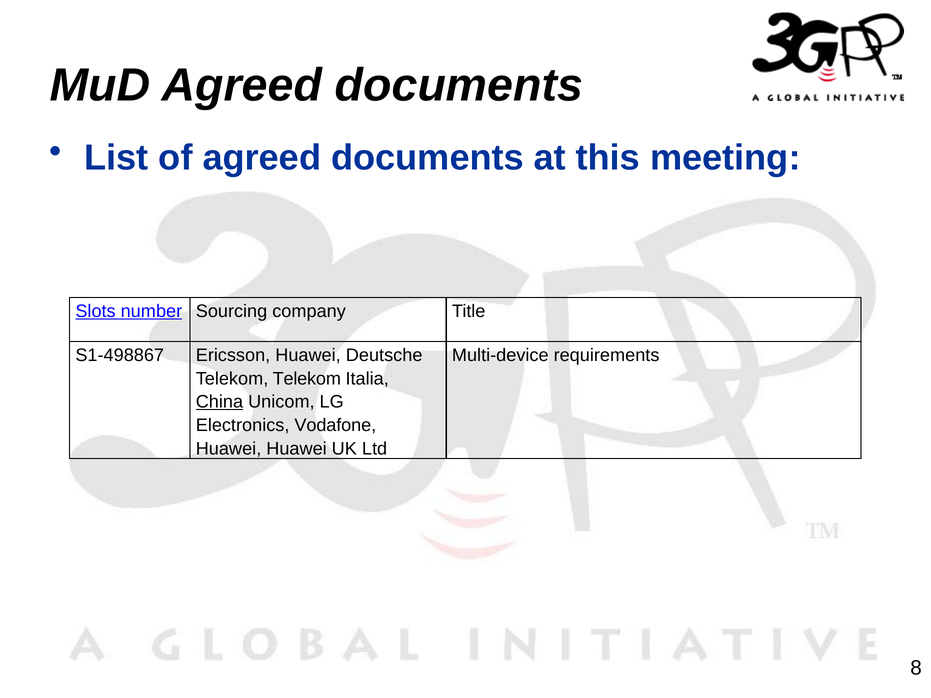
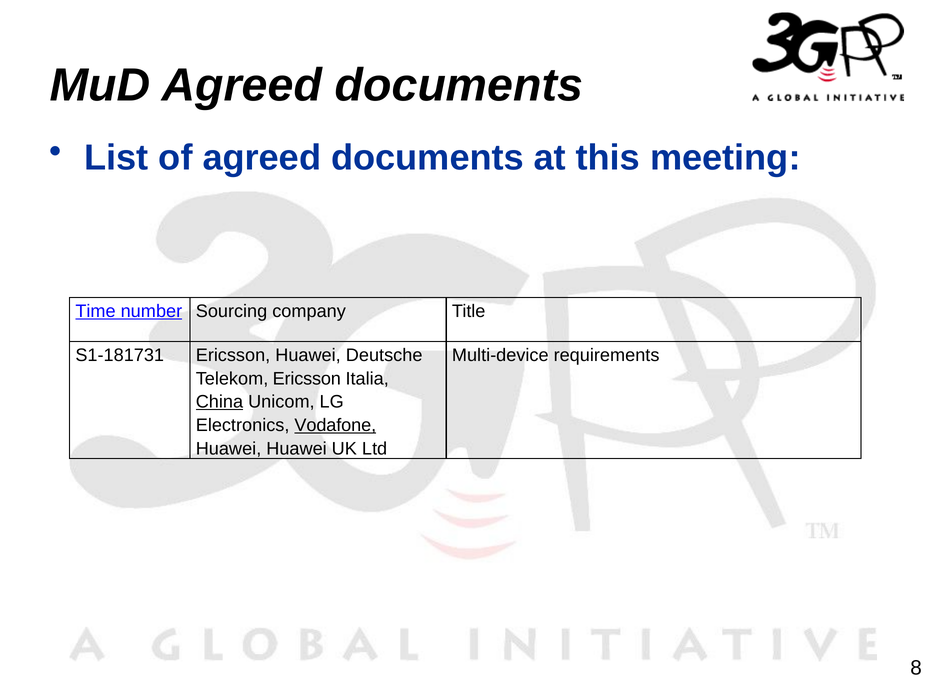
Slots: Slots -> Time (96, 311)
S1-498867: S1-498867 -> S1-181731 (120, 355)
Telekom Telekom: Telekom -> Ericsson (307, 379)
Vodafone underline: none -> present (335, 425)
